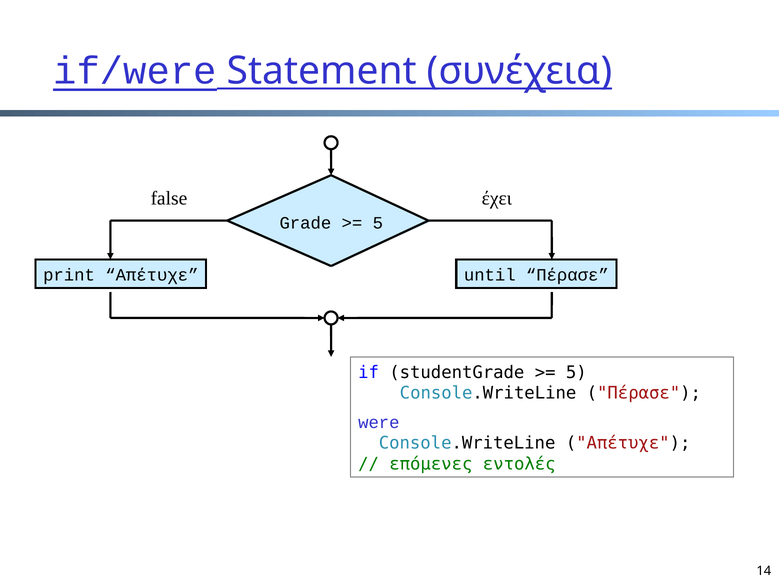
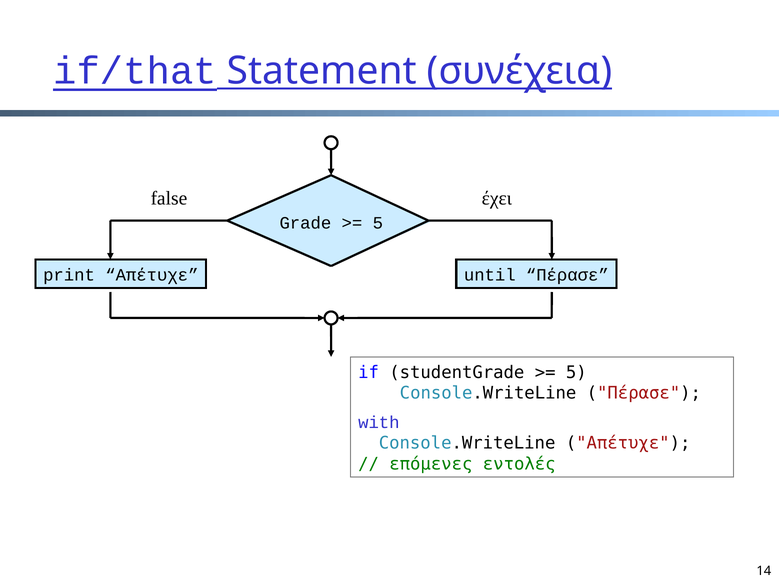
if/were: if/were -> if/that (135, 71)
were: were -> with (379, 423)
